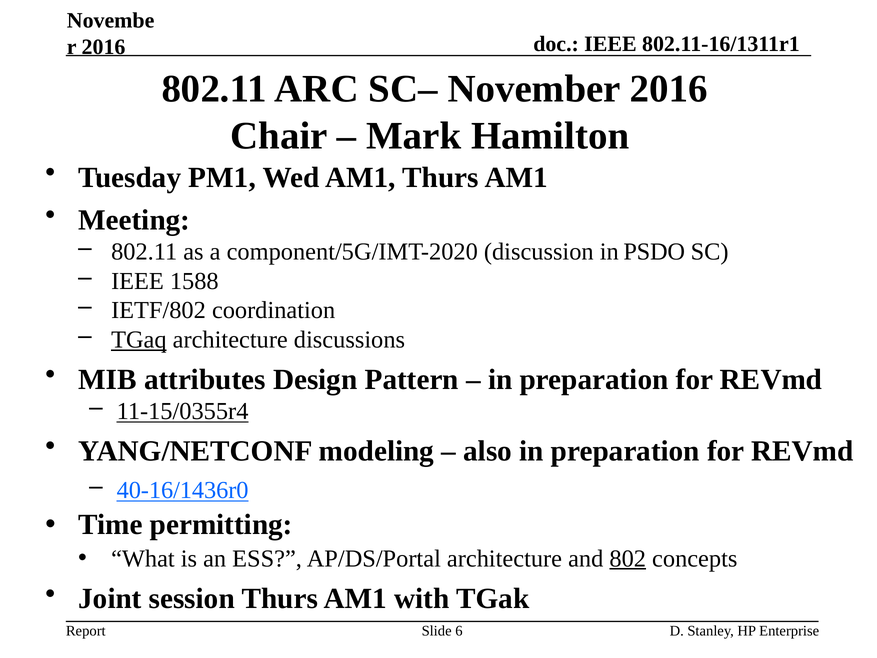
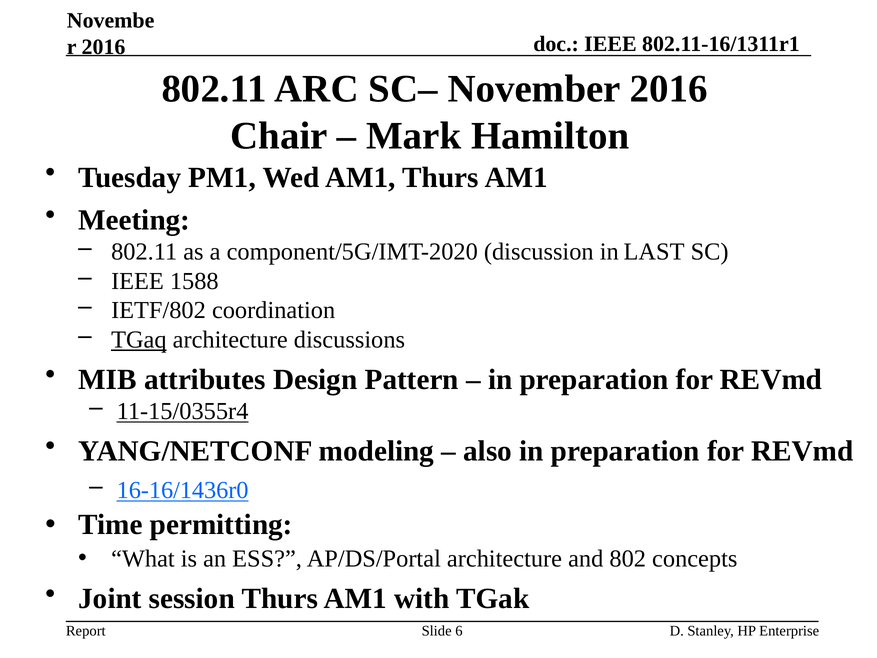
PSDO: PSDO -> LAST (654, 252)
40-16/1436r0: 40-16/1436r0 -> 16-16/1436r0 (183, 490)
802 underline: present -> none (628, 558)
